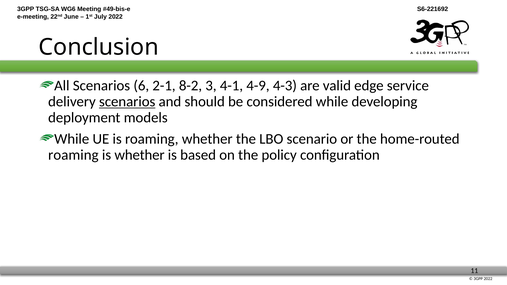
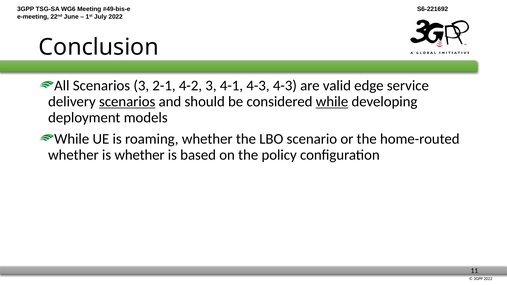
Scenarios 6: 6 -> 3 (141, 86)
8-2: 8-2 -> 4-2 (190, 86)
4-1 4-9: 4-9 -> 4-3 (258, 86)
while underline: none -> present (332, 102)
roaming: roaming -> whether (73, 155)
